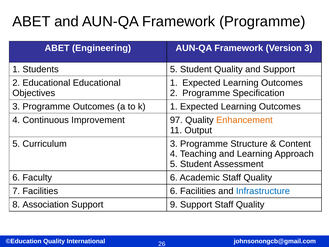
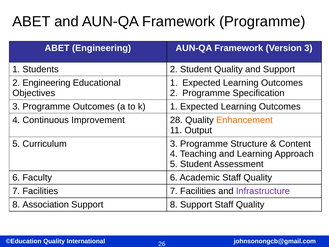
Students 5: 5 -> 2 (174, 69)
2 Educational: Educational -> Engineering (46, 83)
97: 97 -> 28 (176, 120)
Facilities 6: 6 -> 7 (174, 191)
Infrastructure colour: blue -> purple (263, 191)
Support 9: 9 -> 8 (174, 204)
